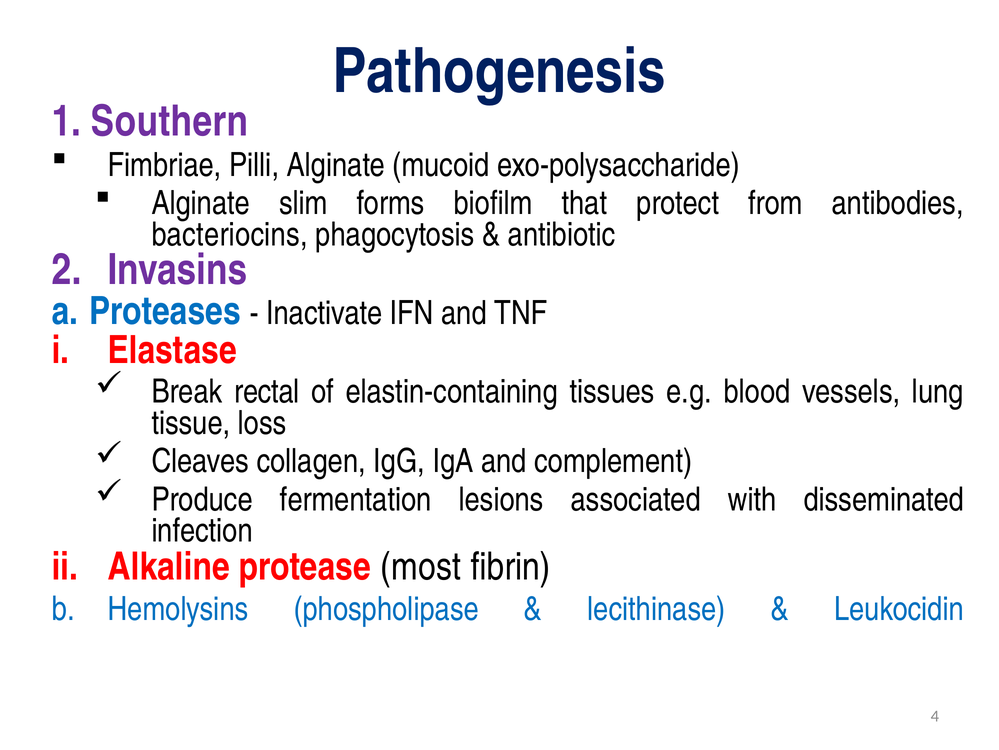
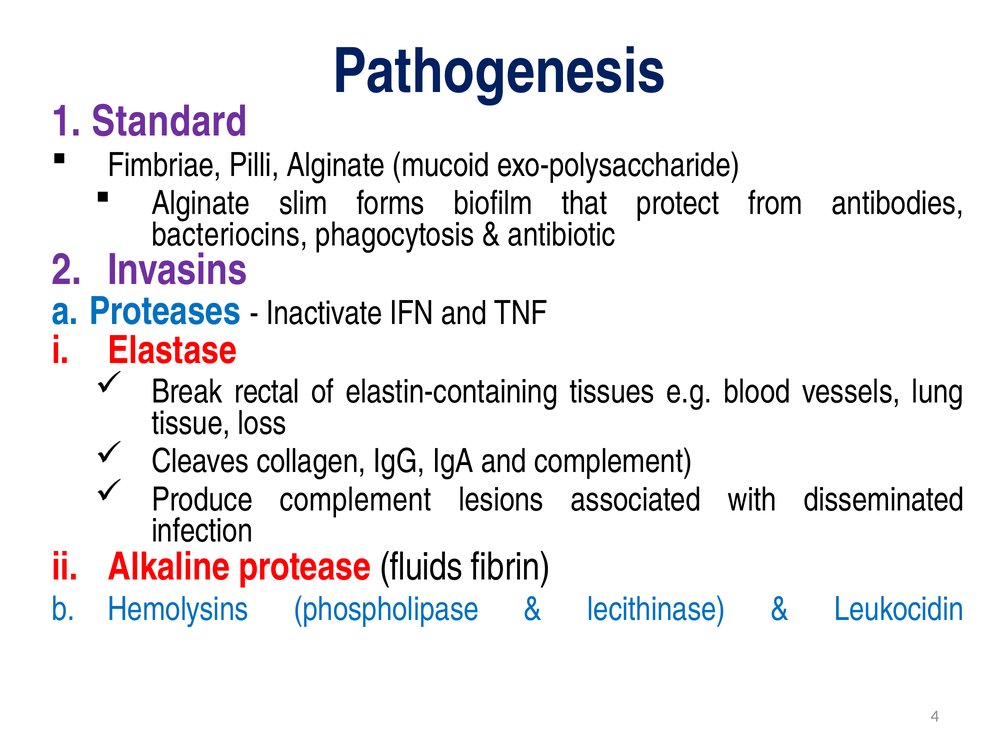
Southern: Southern -> Standard (170, 122)
Produce fermentation: fermentation -> complement (356, 499)
most: most -> fluids (421, 567)
